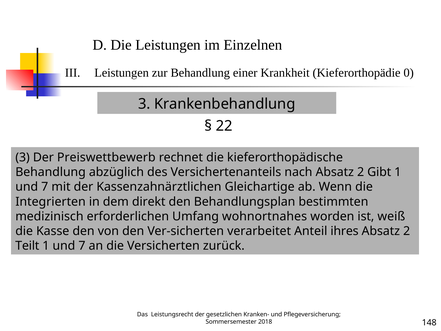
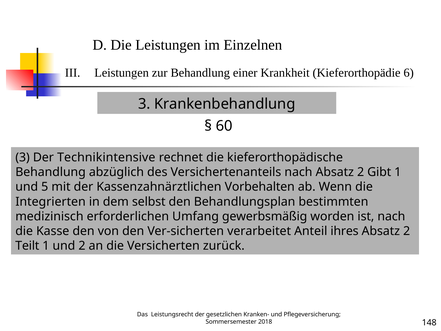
0: 0 -> 6 (409, 73)
22: 22 -> 60 (224, 126)
Preiswettbewerb: Preiswettbewerb -> Technikintensive (106, 157)
7: 7 -> 5 (45, 187)
Gleichartige: Gleichartige -> Vorbehalten (260, 187)
direkt: direkt -> selbst (149, 202)
wohnortnahes: wohnortnahes -> gewerbsmäßig (265, 216)
ist weiß: weiß -> nach (391, 216)
7: 7 -> 2 (82, 246)
